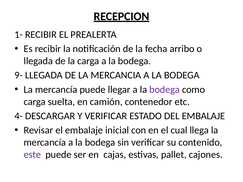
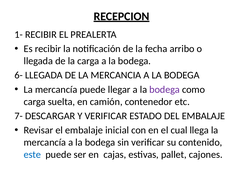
9-: 9- -> 6- (19, 75)
4-: 4- -> 7- (19, 116)
este colour: purple -> blue (32, 155)
